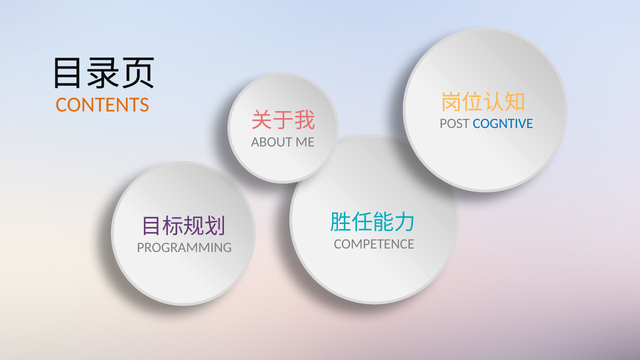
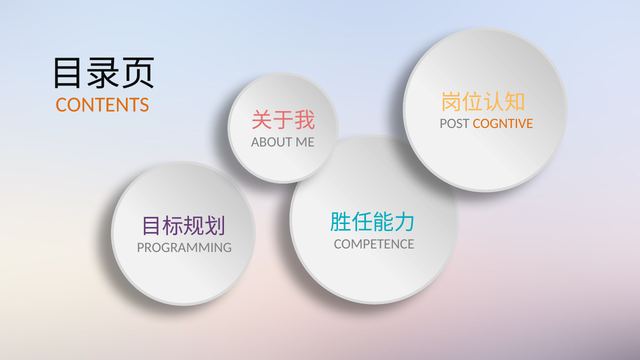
COGNTIVE colour: blue -> orange (503, 124)
